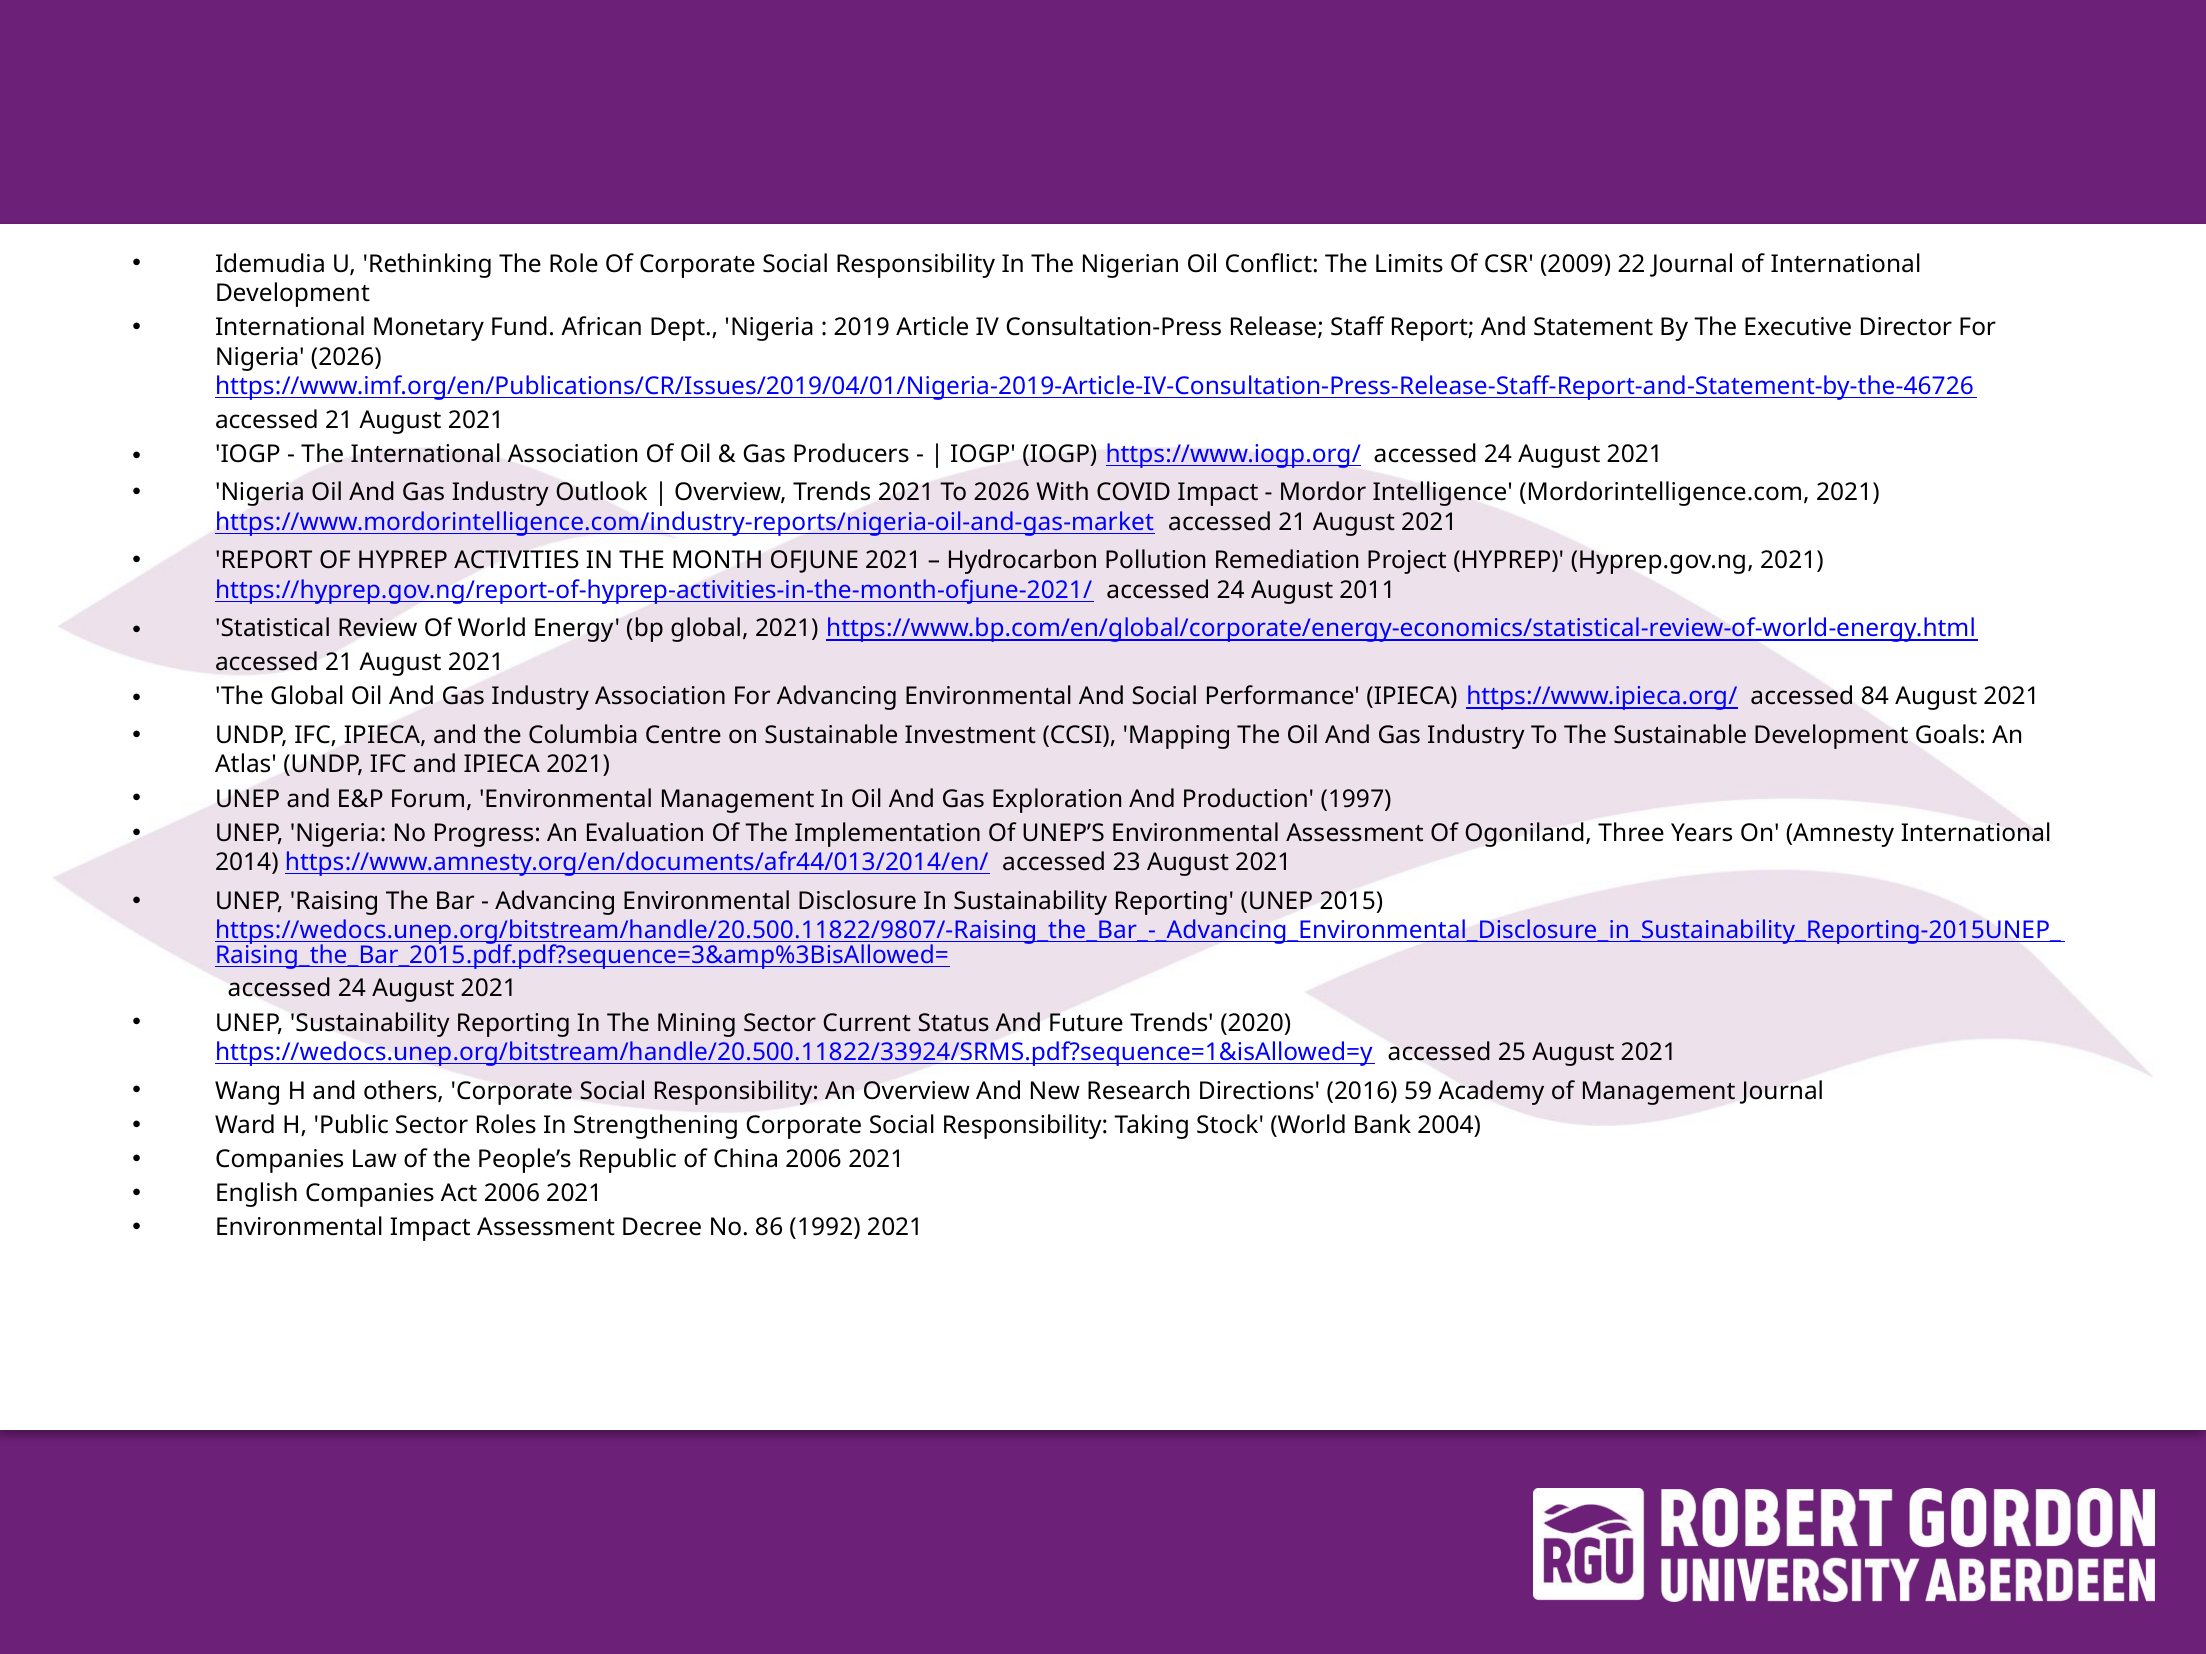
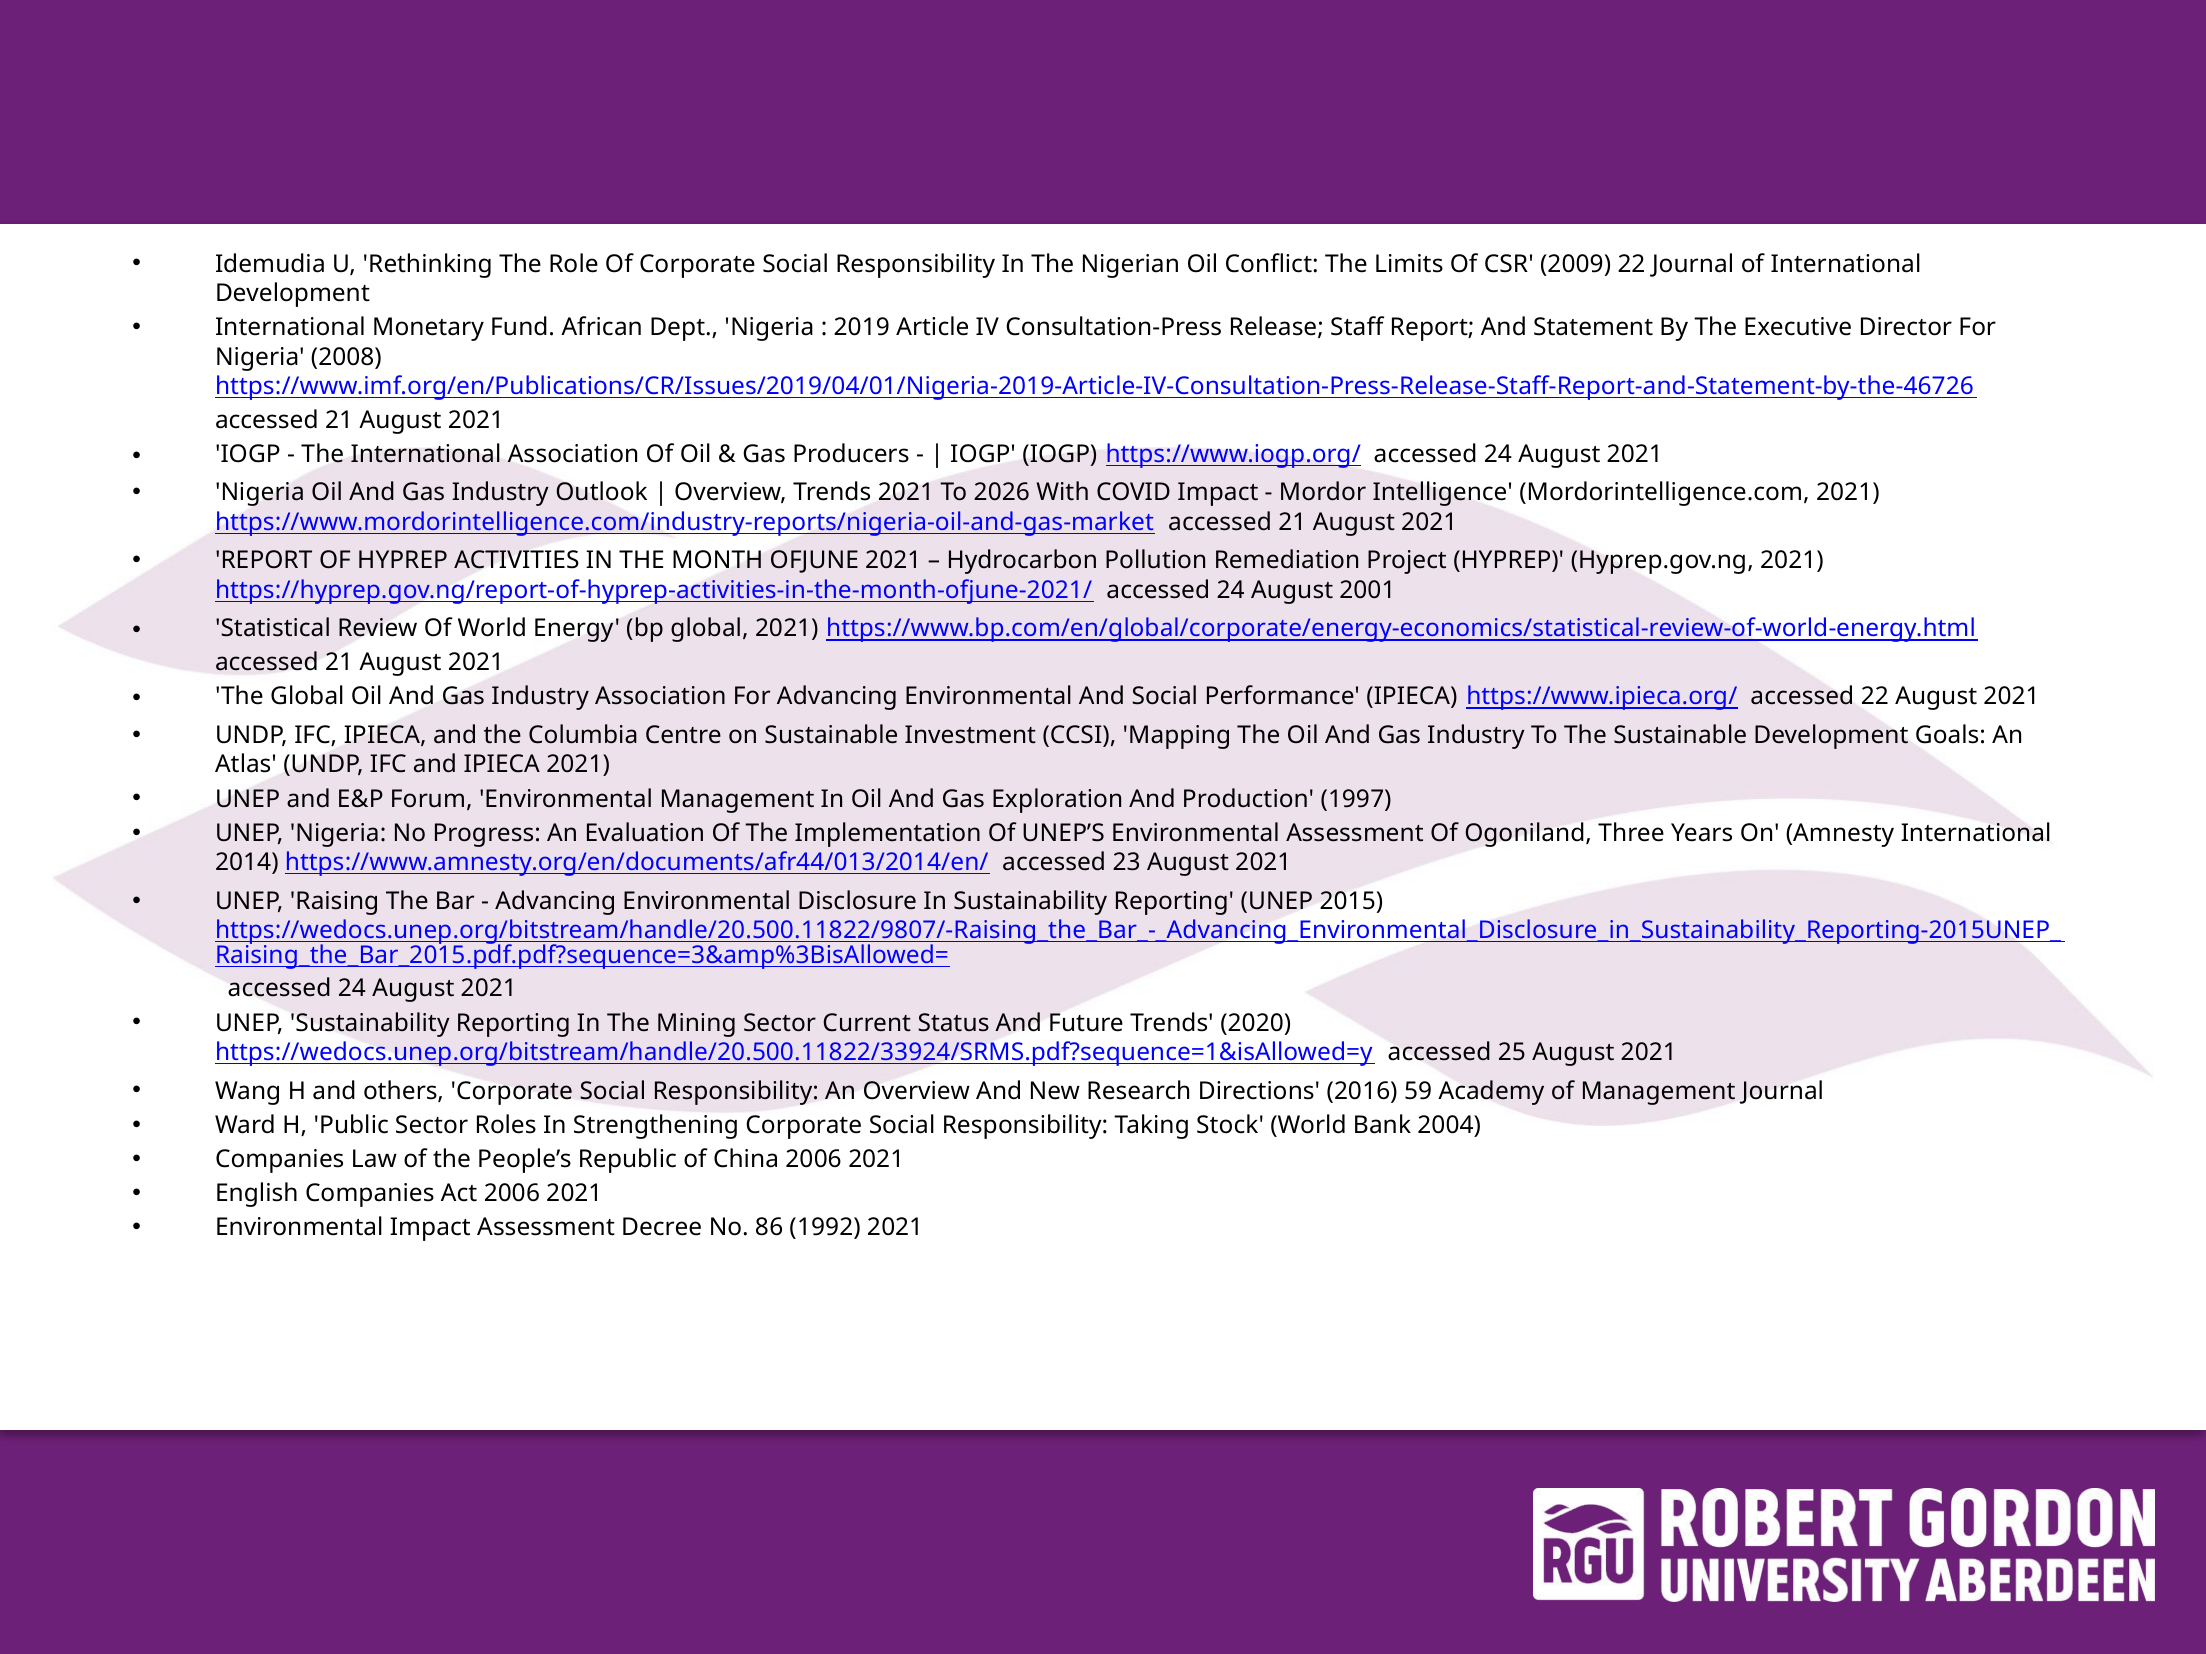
Nigeria 2026: 2026 -> 2008 (346, 357)
2011: 2011 -> 2001 (1367, 590)
accessed 84: 84 -> 22 (1875, 697)
